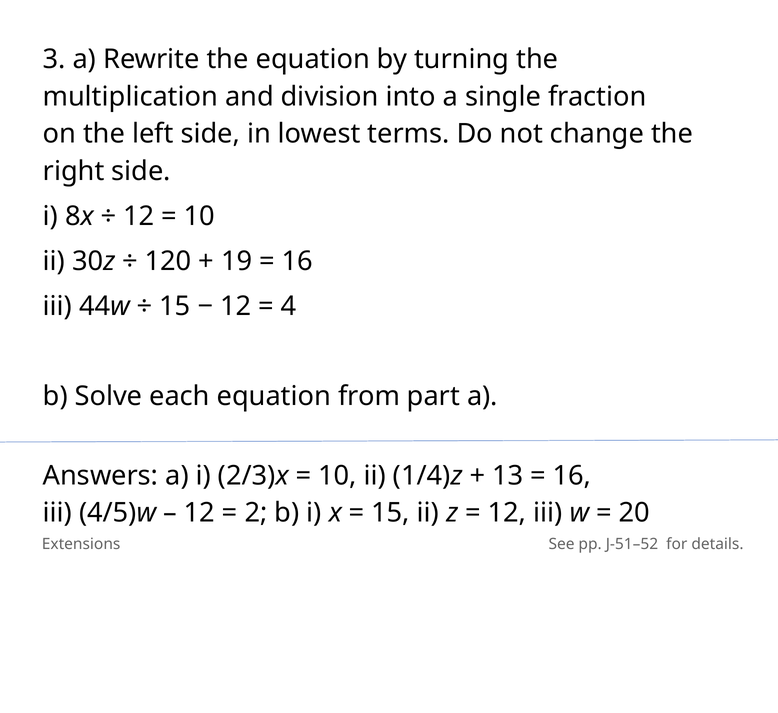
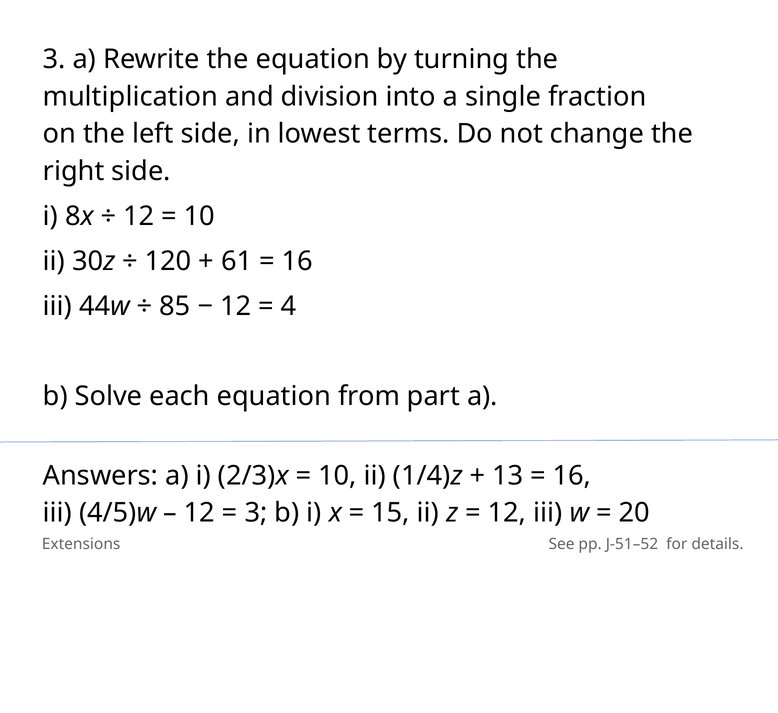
19: 19 -> 61 (237, 261)
15: 15 -> 85 (175, 306)
2: 2 -> 3 (256, 513)
